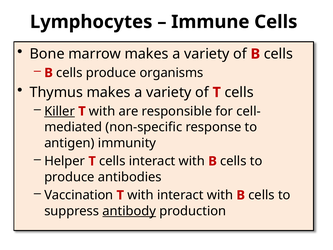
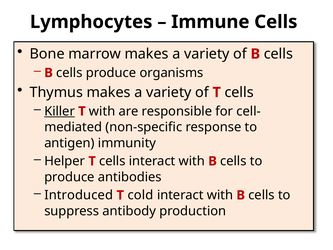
Vaccination: Vaccination -> Introduced (79, 195)
with: with -> cold (140, 195)
antibody underline: present -> none (129, 211)
